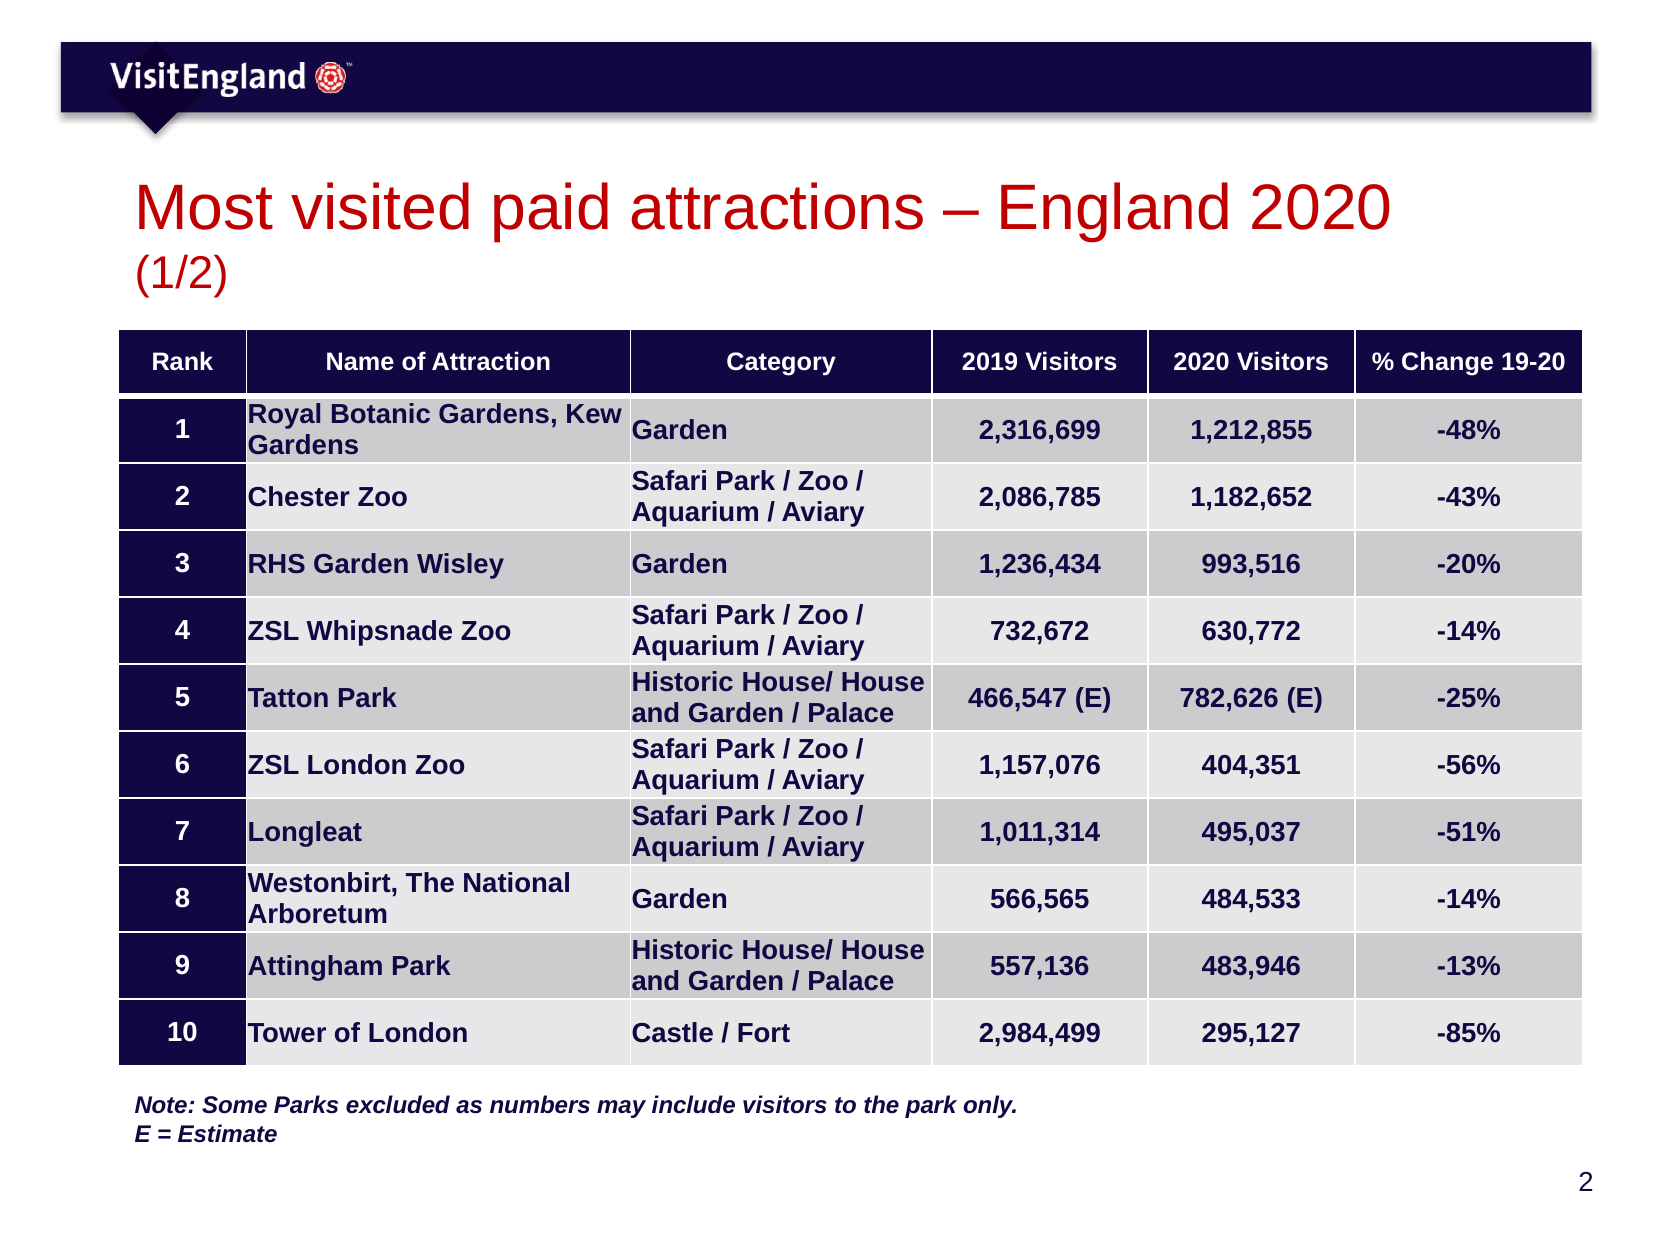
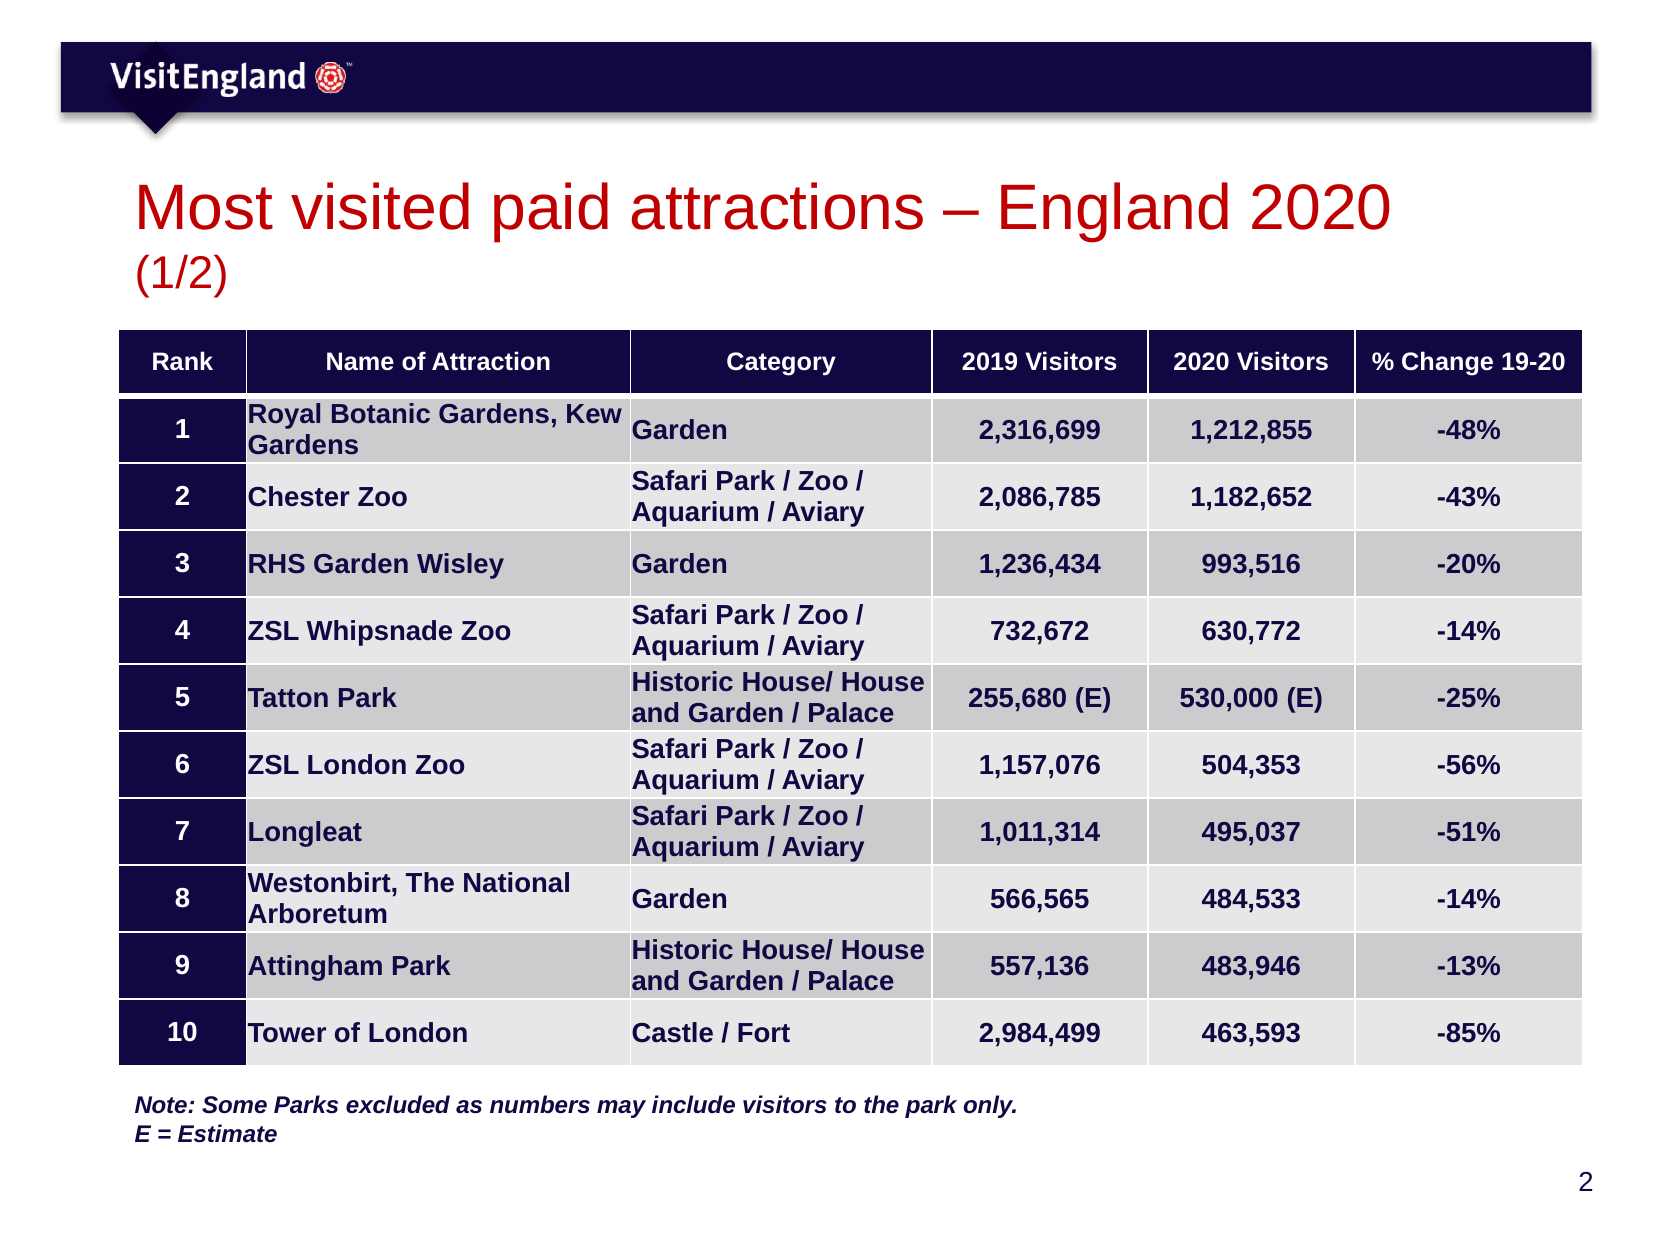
466,547: 466,547 -> 255,680 (1018, 699)
782,626: 782,626 -> 530,000 (1229, 699)
404,351: 404,351 -> 504,353 (1251, 766)
295,127: 295,127 -> 463,593 (1251, 1034)
